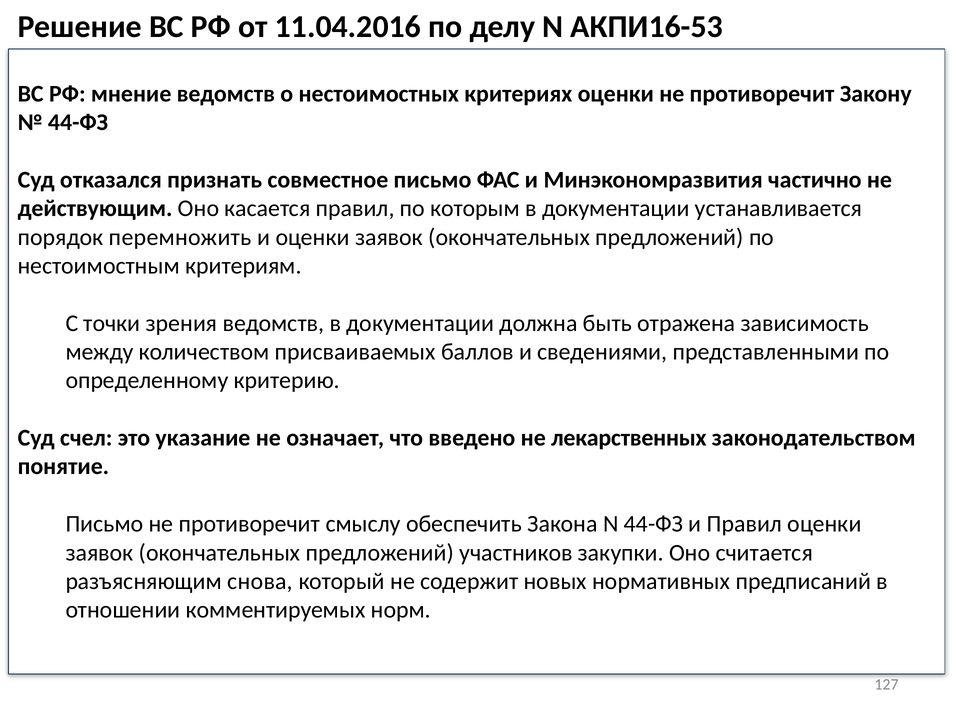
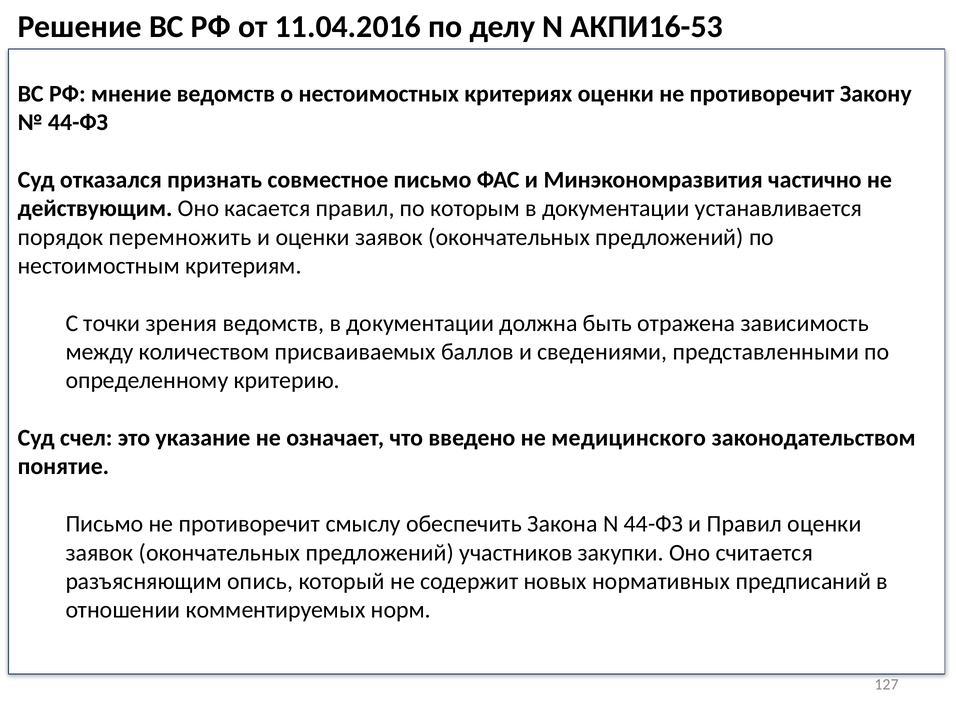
лекарственных: лекарственных -> медицинского (629, 438)
снова: снова -> опись (260, 581)
